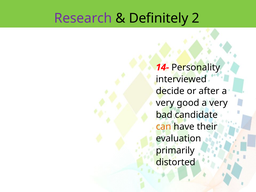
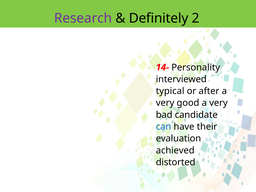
decide: decide -> typical (170, 91)
can colour: orange -> blue (164, 127)
primarily: primarily -> achieved (175, 150)
